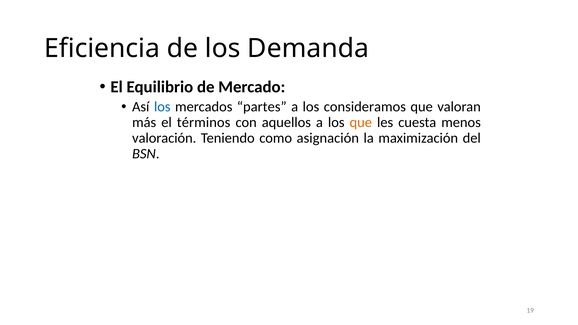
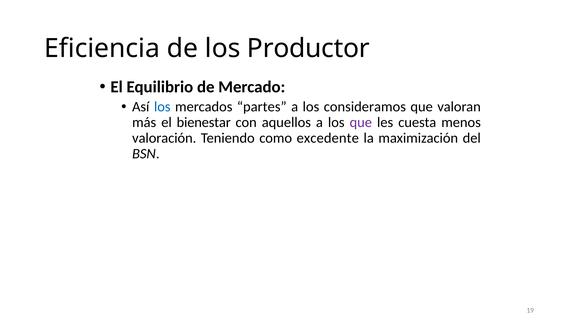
Demanda: Demanda -> Productor (308, 49)
términos: términos -> bienestar (204, 123)
que colour: orange -> purple (361, 123)
asignación: asignación -> excedente (328, 138)
